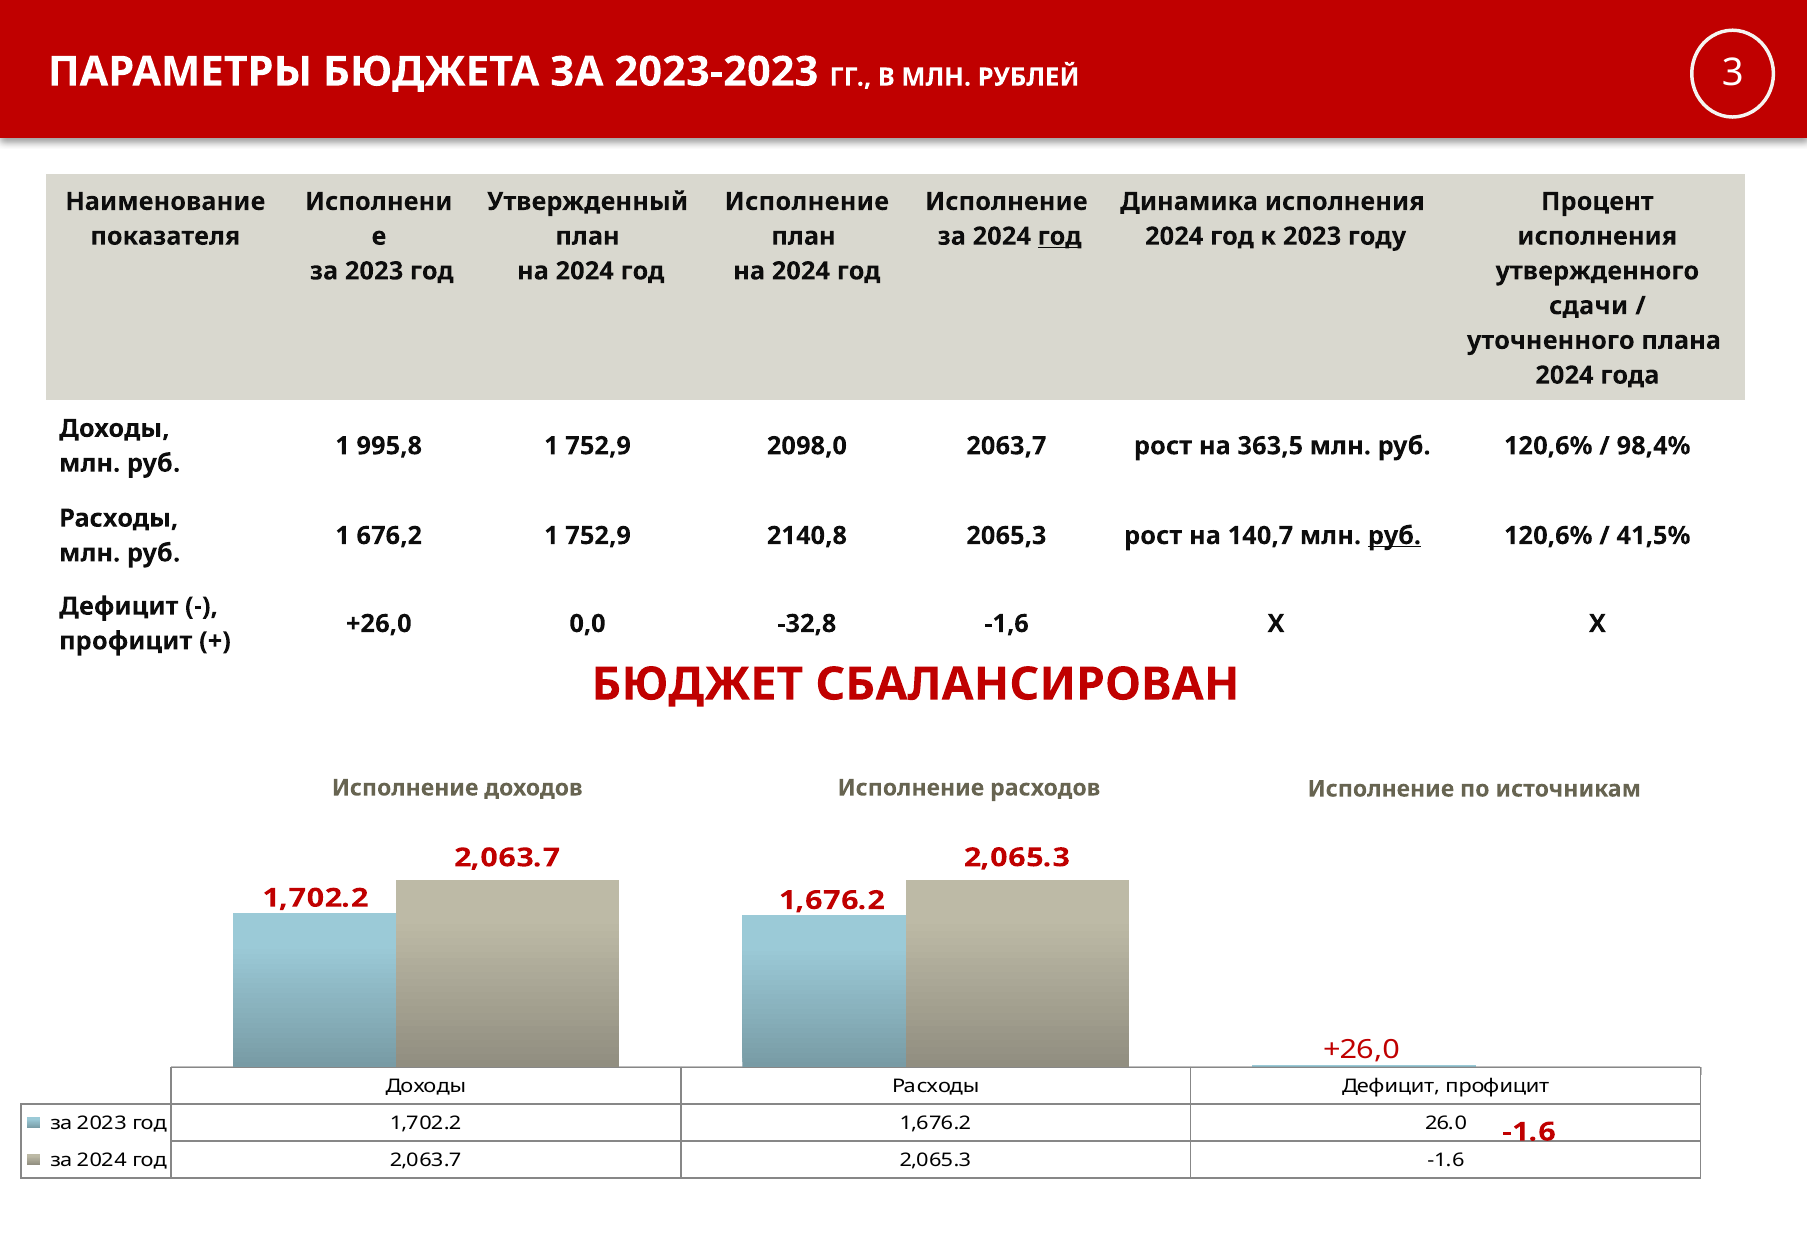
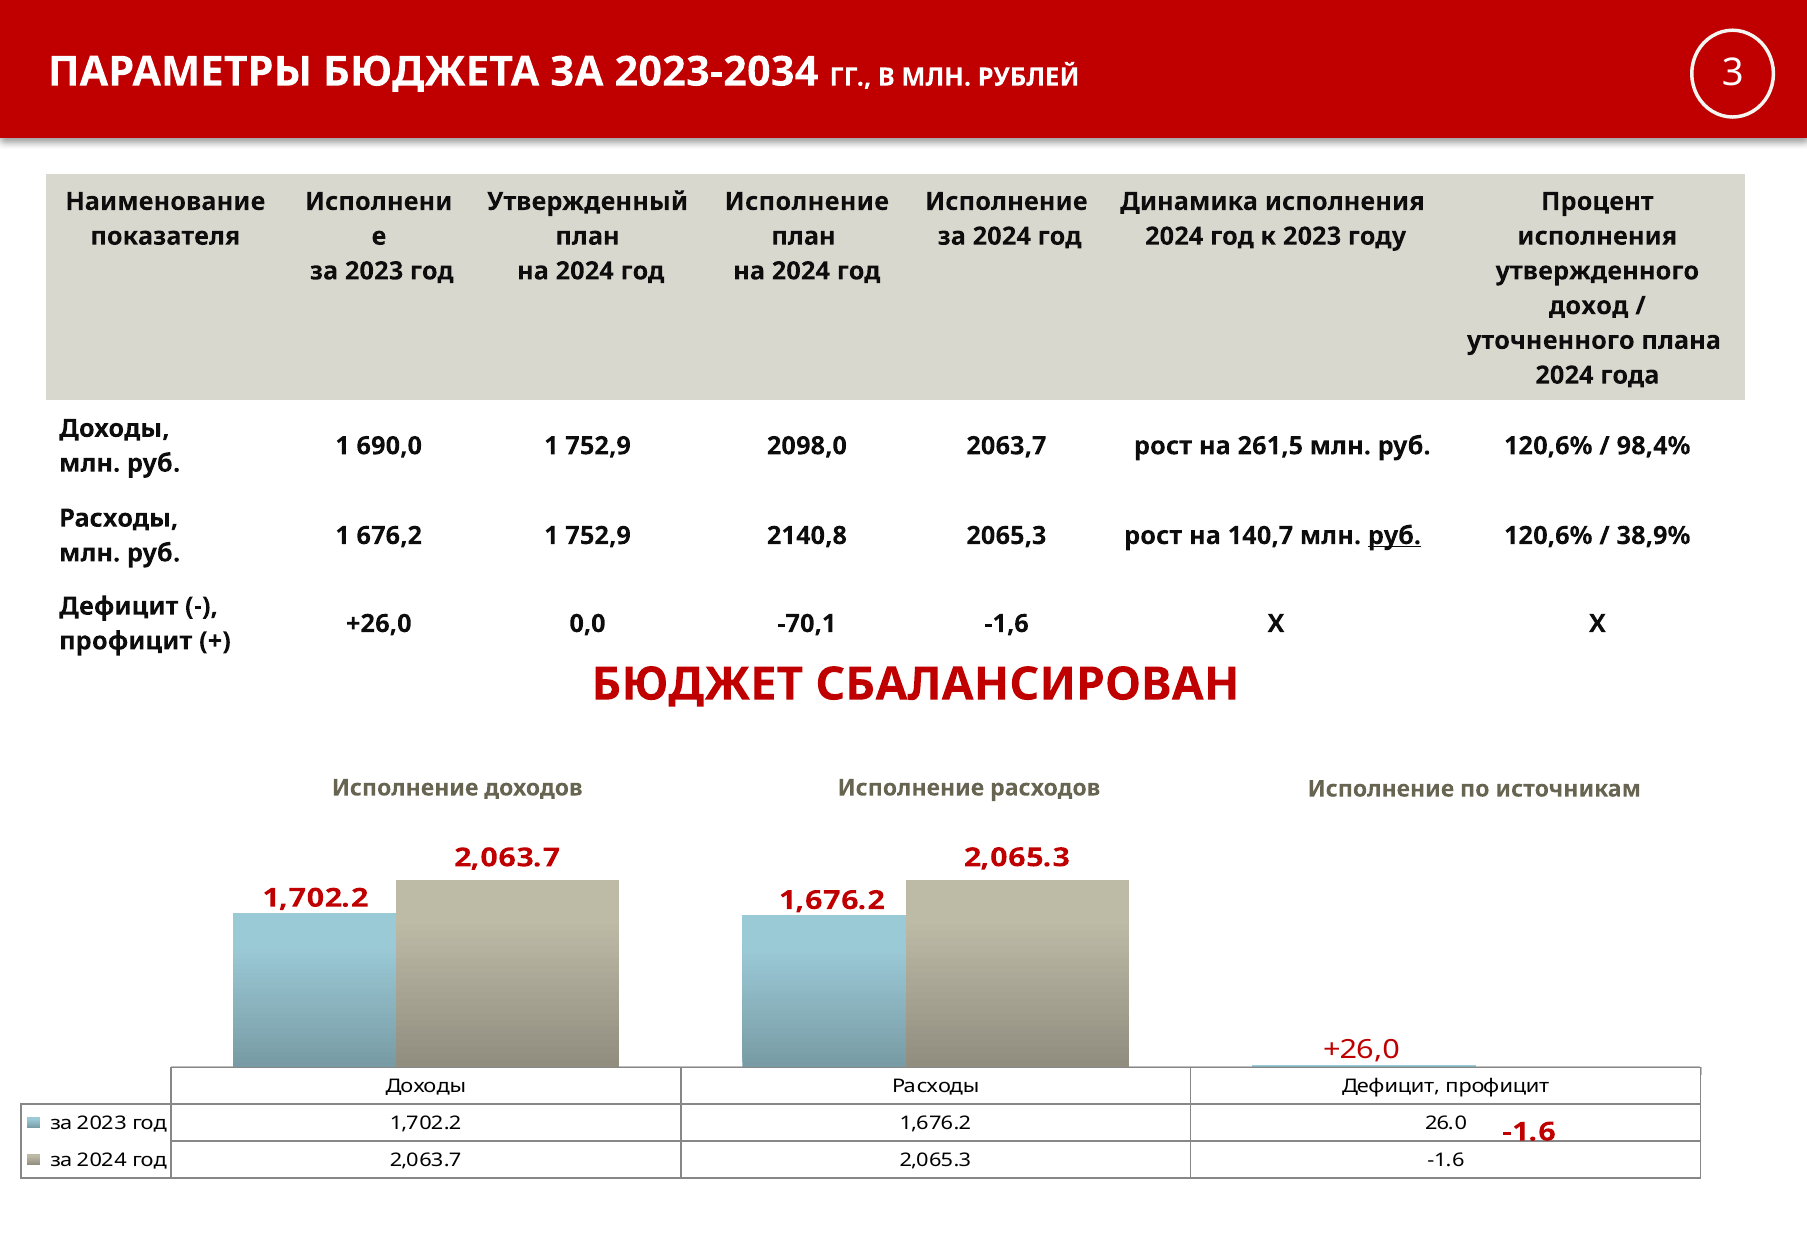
2023-2023: 2023-2023 -> 2023-2034 (716, 72)
год underline: present -> none (1060, 236)
сдачи: сдачи -> доход (1589, 306)
995,8: 995,8 -> 690,0 (389, 446)
363,5: 363,5 -> 261,5 (1270, 446)
41,5%: 41,5% -> 38,9% (1654, 536)
-32,8: -32,8 -> -70,1 (807, 624)
